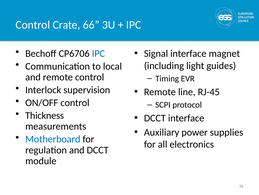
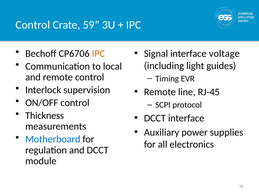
66: 66 -> 59 (91, 25)
IPC colour: blue -> orange (98, 53)
magnet: magnet -> voltage (224, 53)
